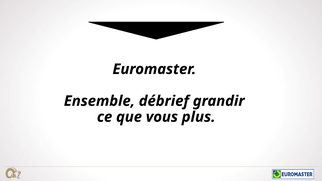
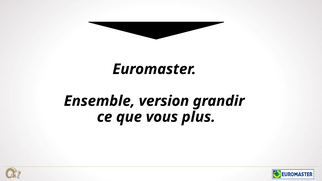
débrief: débrief -> version (164, 101)
